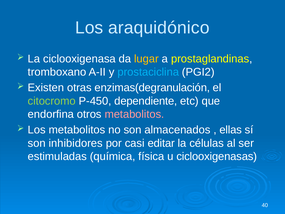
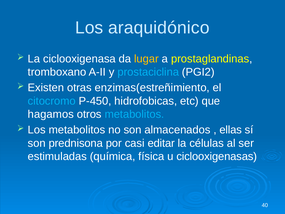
enzimas(degranulación: enzimas(degranulación -> enzimas(estreñimiento (152, 88)
citocromo colour: light green -> light blue (52, 101)
dependiente: dependiente -> hidrofobicas (146, 101)
endorfina: endorfina -> hagamos (51, 114)
metabolitos colour: pink -> light blue (134, 114)
inhibidores: inhibidores -> prednisona (76, 143)
